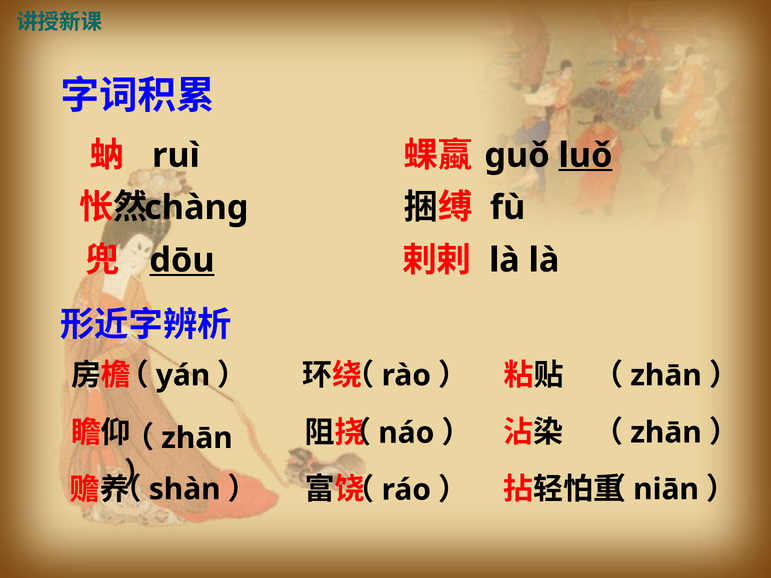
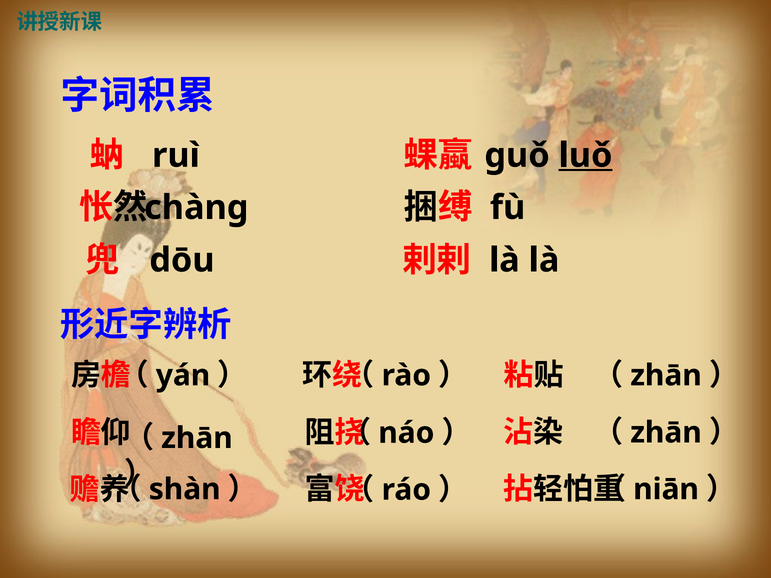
dōu underline: present -> none (182, 260)
